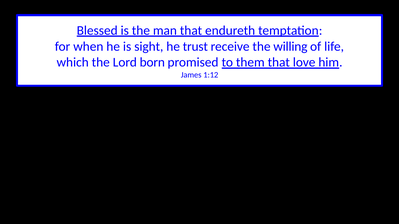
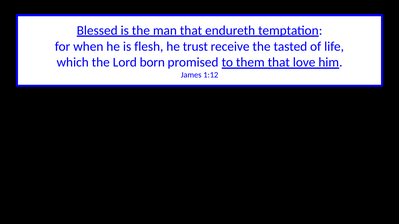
sight: sight -> flesh (149, 46)
willing: willing -> tasted (290, 46)
